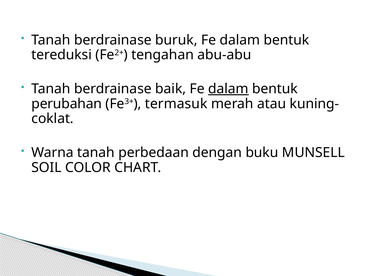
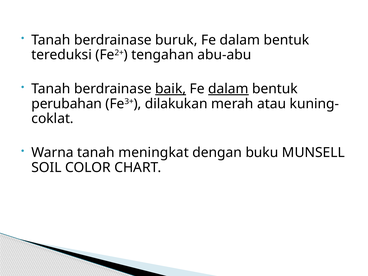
baik underline: none -> present (171, 89)
termasuk: termasuk -> dilakukan (176, 104)
perbedaan: perbedaan -> meningkat (154, 153)
